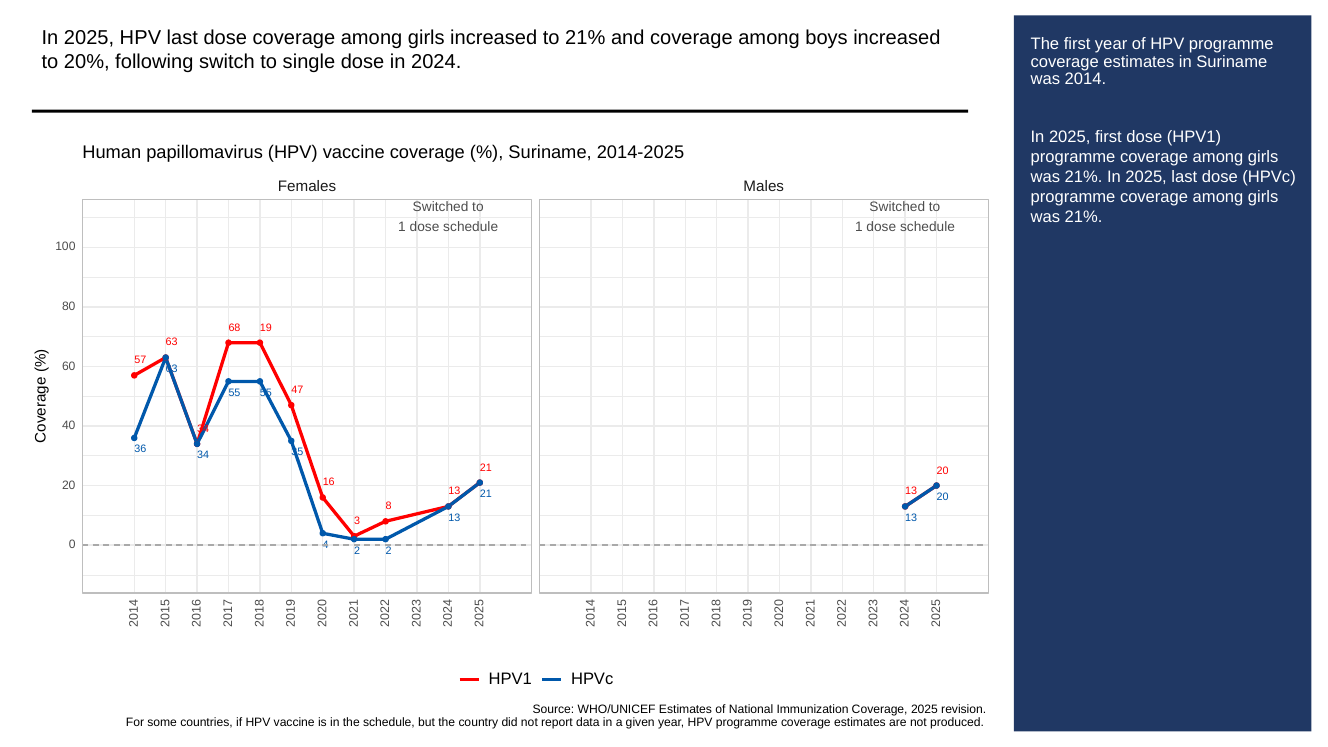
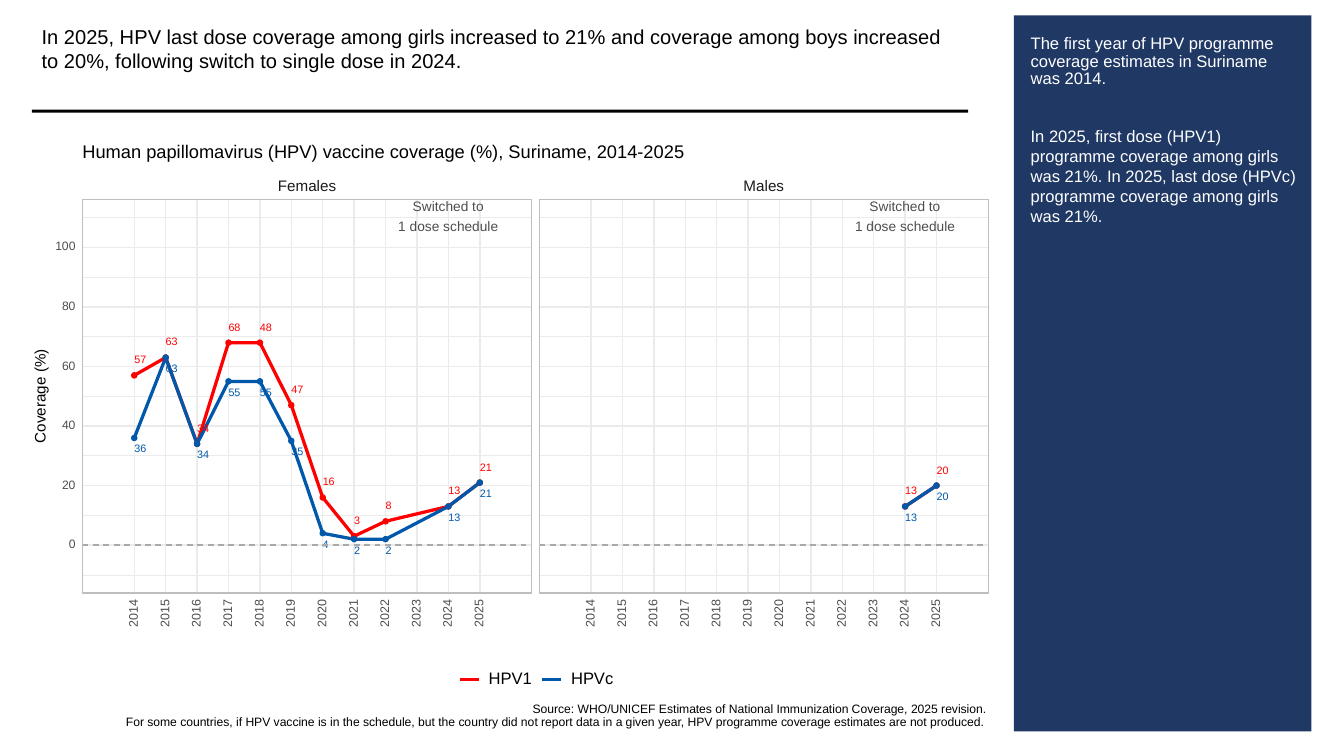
19: 19 -> 48 (266, 328)
